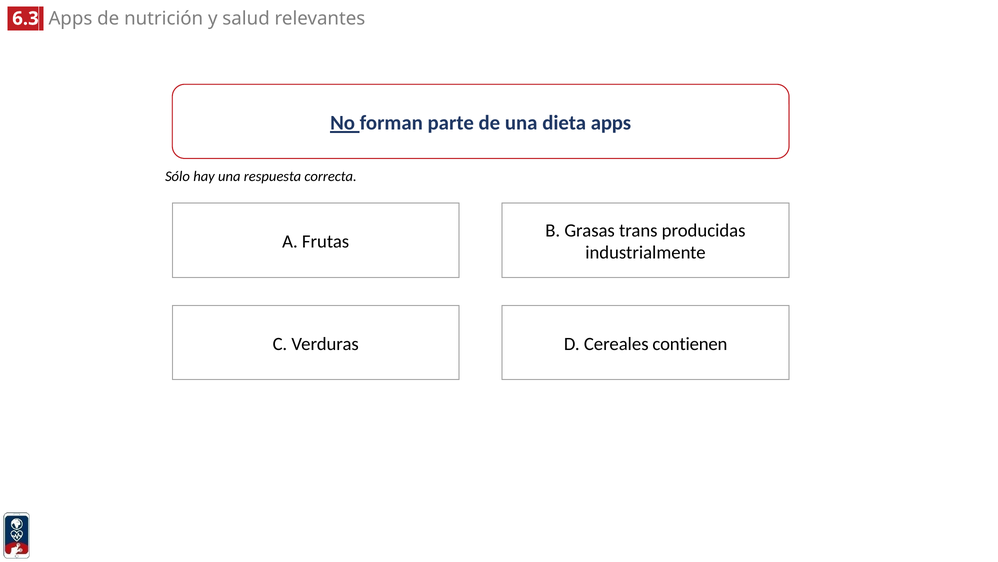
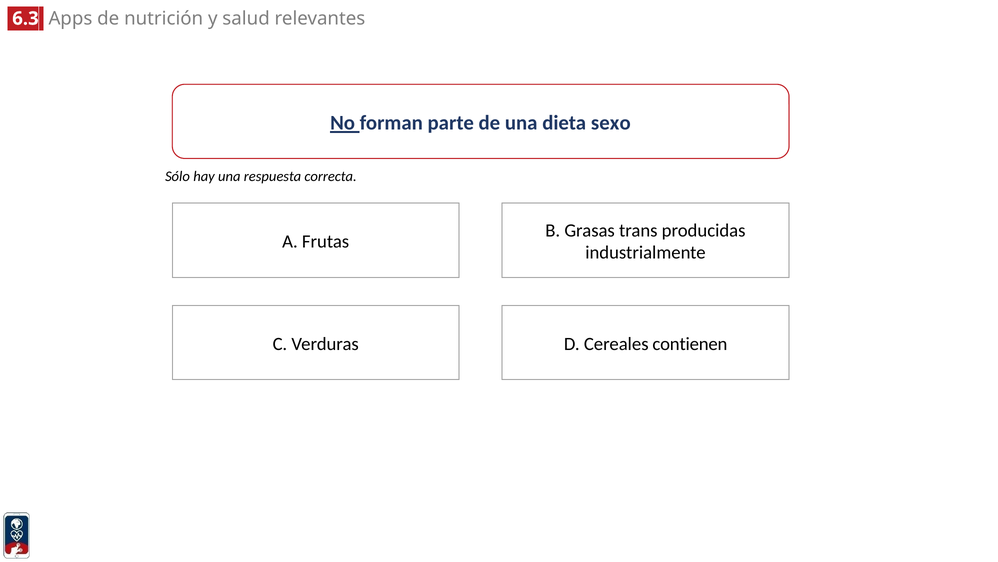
dieta apps: apps -> sexo (611, 123)
